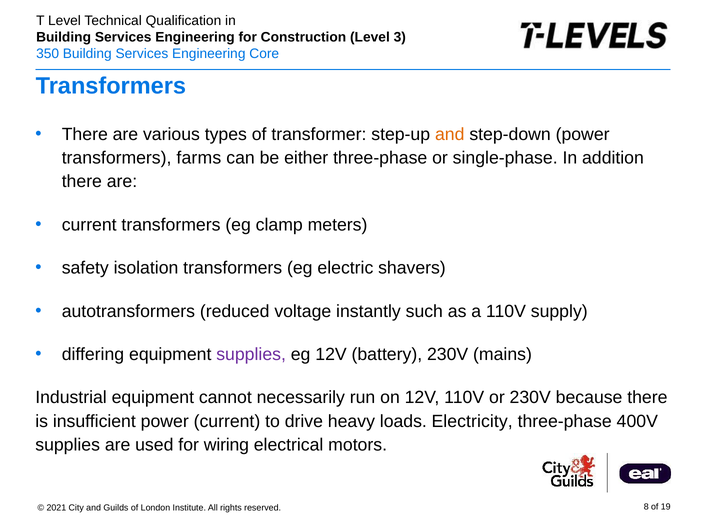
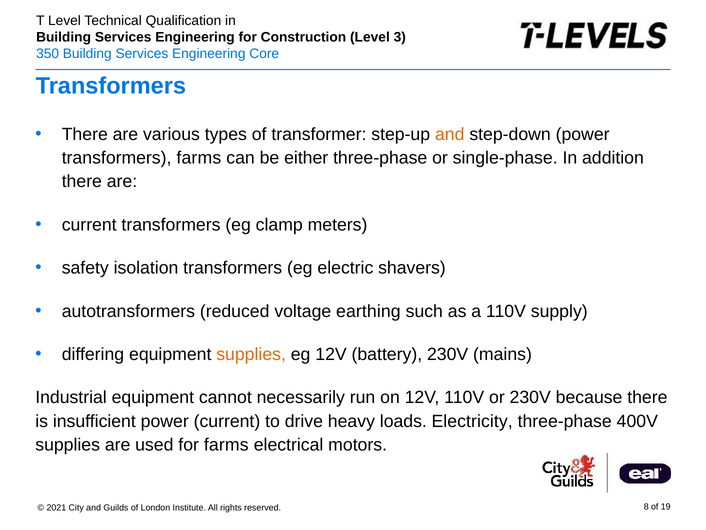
instantly: instantly -> earthing (368, 311)
supplies colour: purple -> orange (251, 354)
for wiring: wiring -> farms (226, 444)
